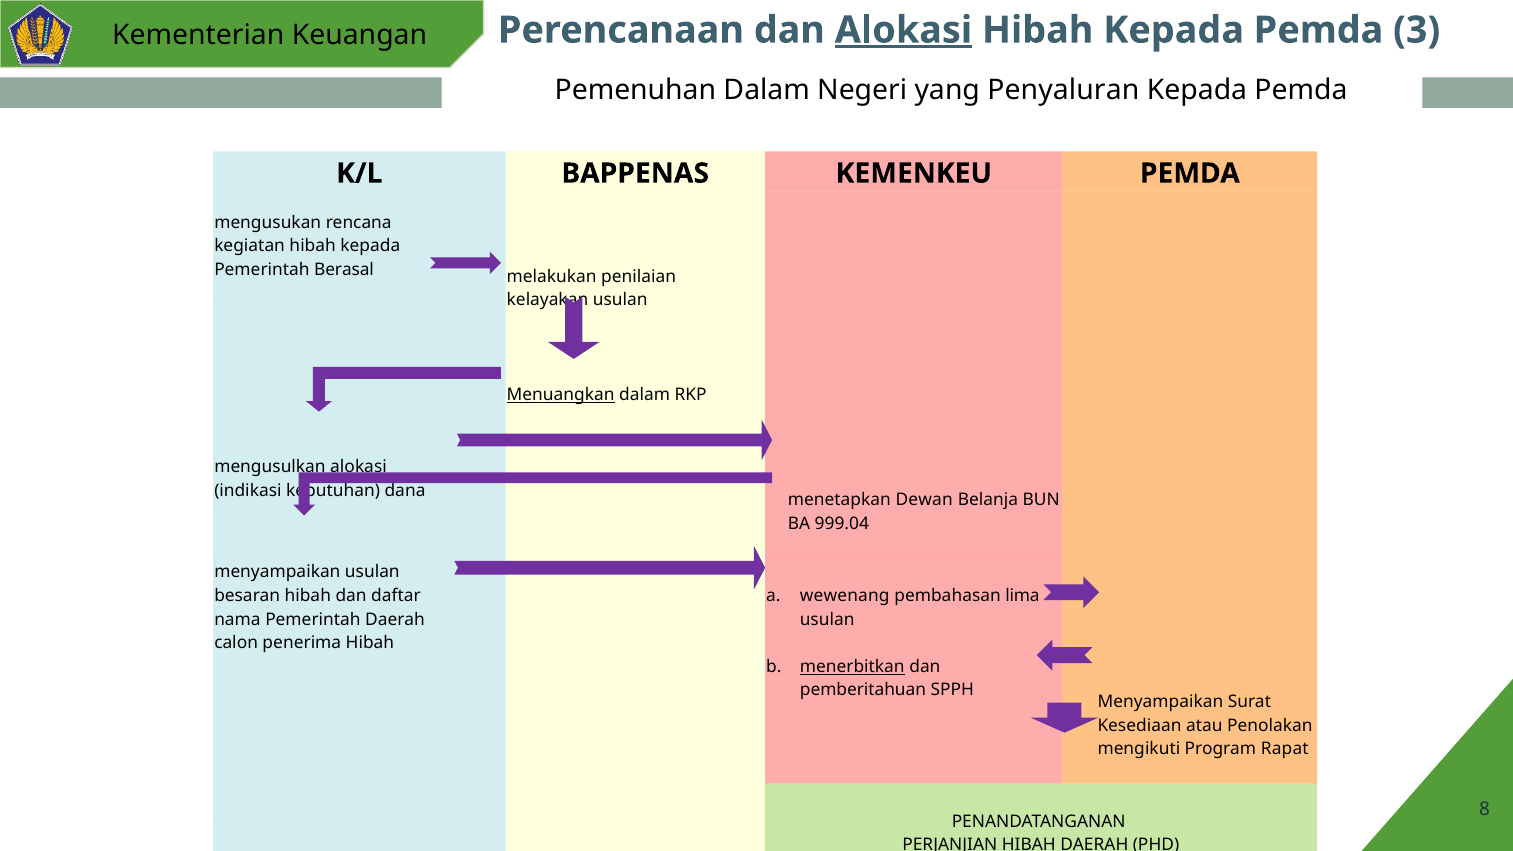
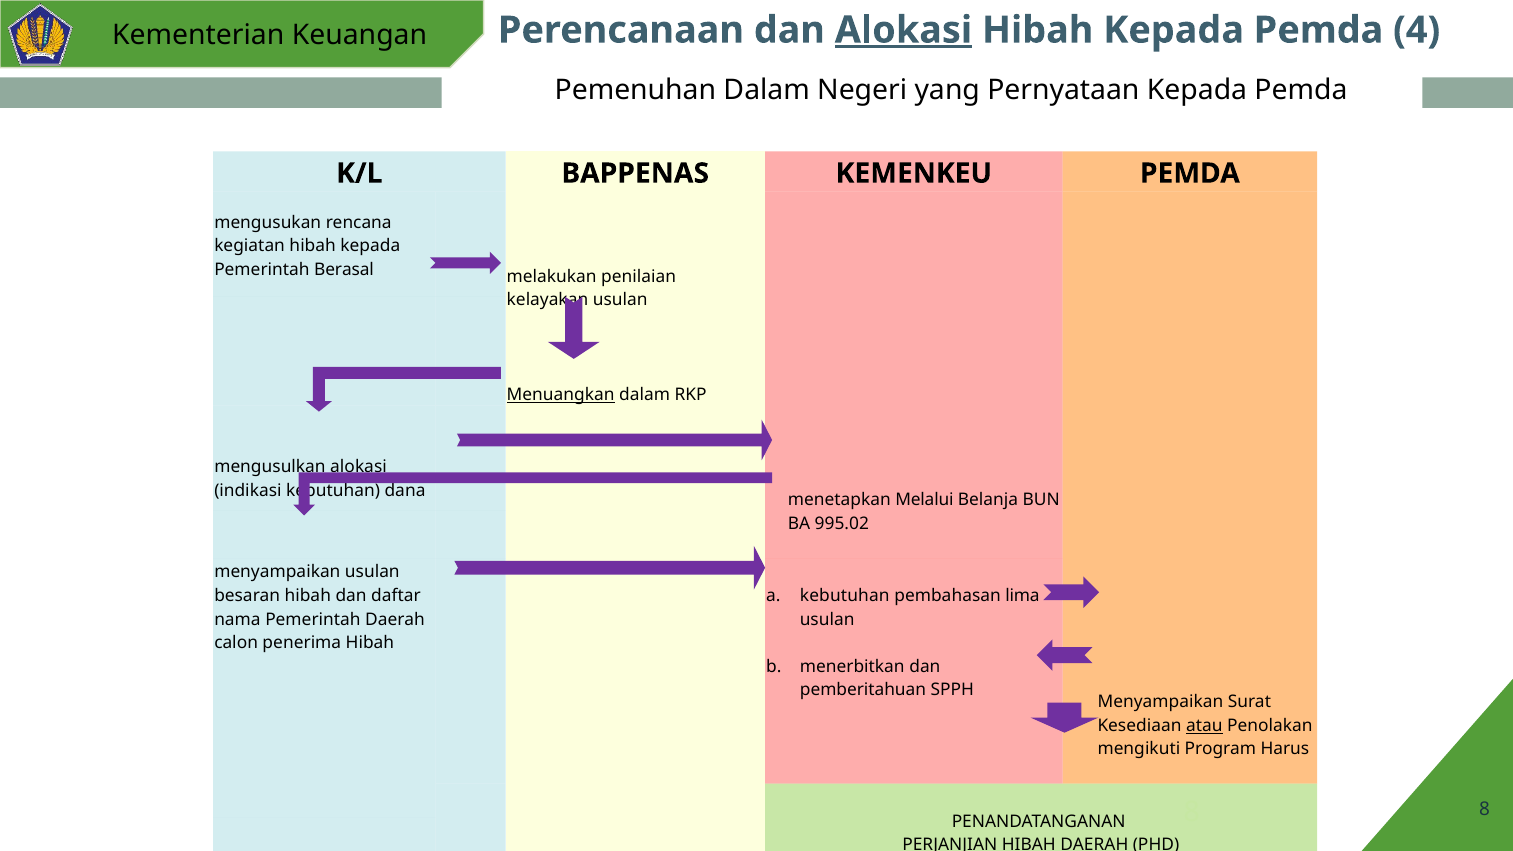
3: 3 -> 4 (1417, 30)
Penyaluran: Penyaluran -> Pernyataan (1063, 90)
Dewan: Dewan -> Melalui (924, 500)
999.04: 999.04 -> 995.02 (842, 524)
wewenang: wewenang -> kebutuhan (845, 596)
menerbitkan underline: present -> none (852, 667)
atau underline: none -> present (1204, 726)
Rapat: Rapat -> Harus (1285, 749)
